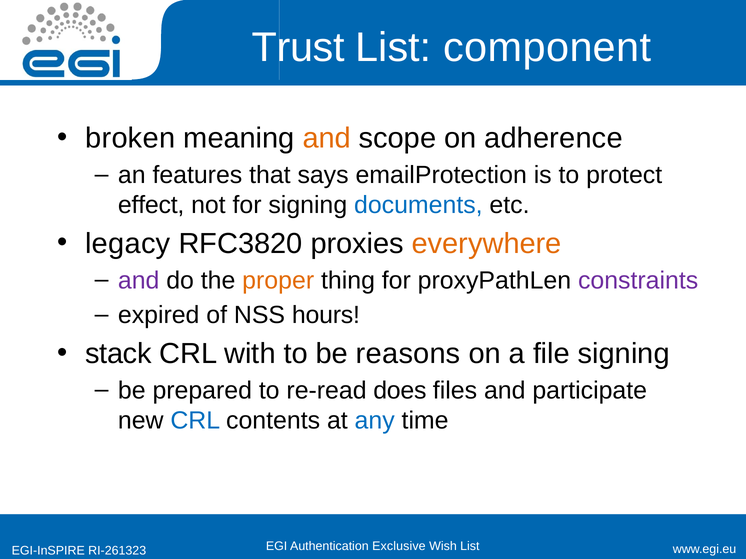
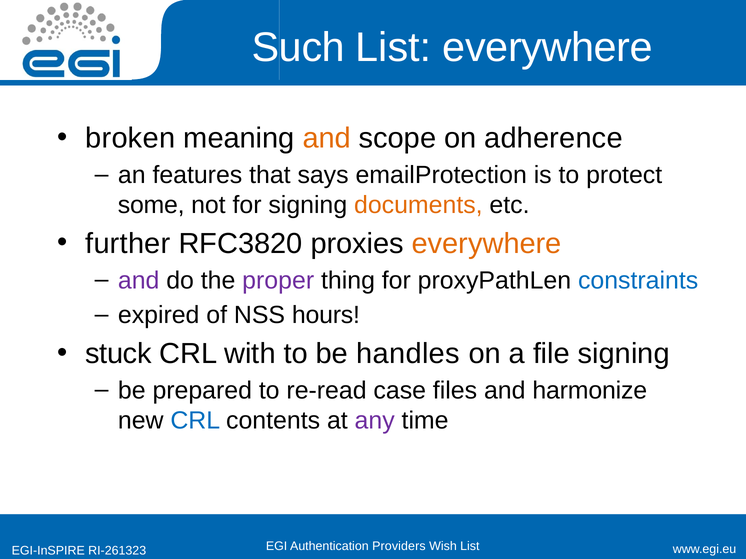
Trust: Trust -> Such (298, 48)
List component: component -> everywhere (548, 48)
effect: effect -> some (151, 205)
documents colour: blue -> orange (418, 205)
legacy: legacy -> further (128, 244)
proper colour: orange -> purple (278, 281)
constraints colour: purple -> blue (638, 281)
stack: stack -> stuck (118, 354)
reasons: reasons -> handles (408, 354)
does: does -> case (400, 391)
participate: participate -> harmonize (590, 391)
any colour: blue -> purple (375, 421)
Exclusive: Exclusive -> Providers (399, 547)
